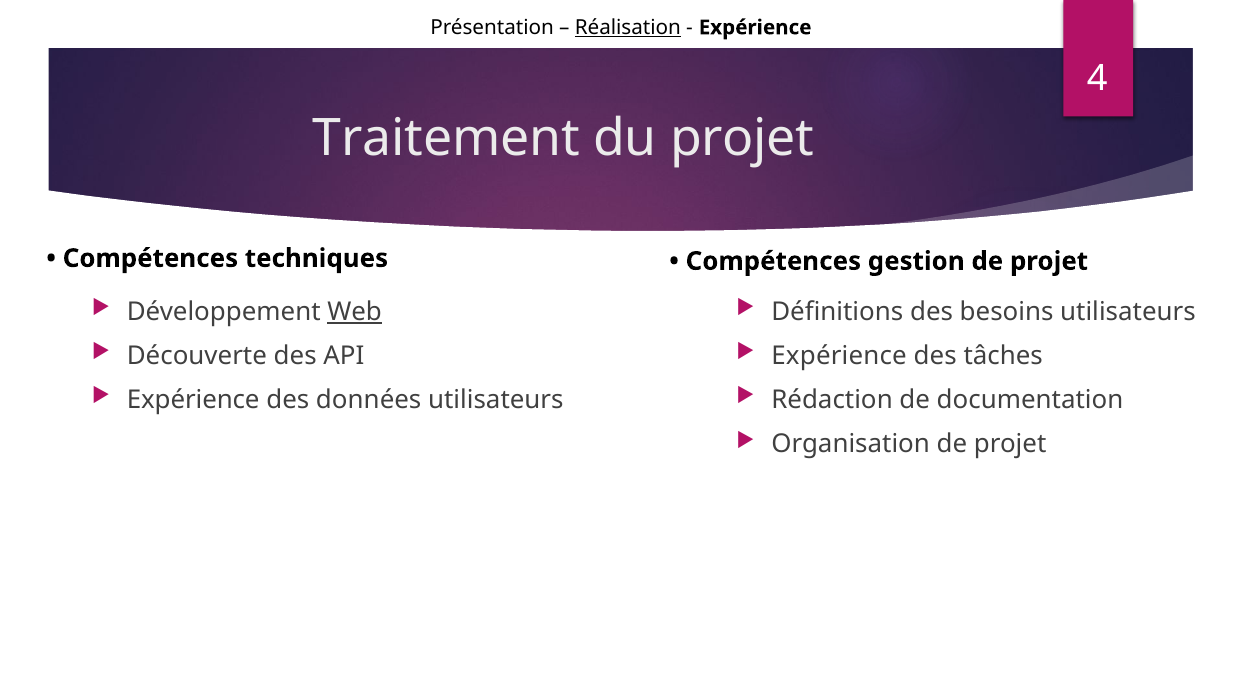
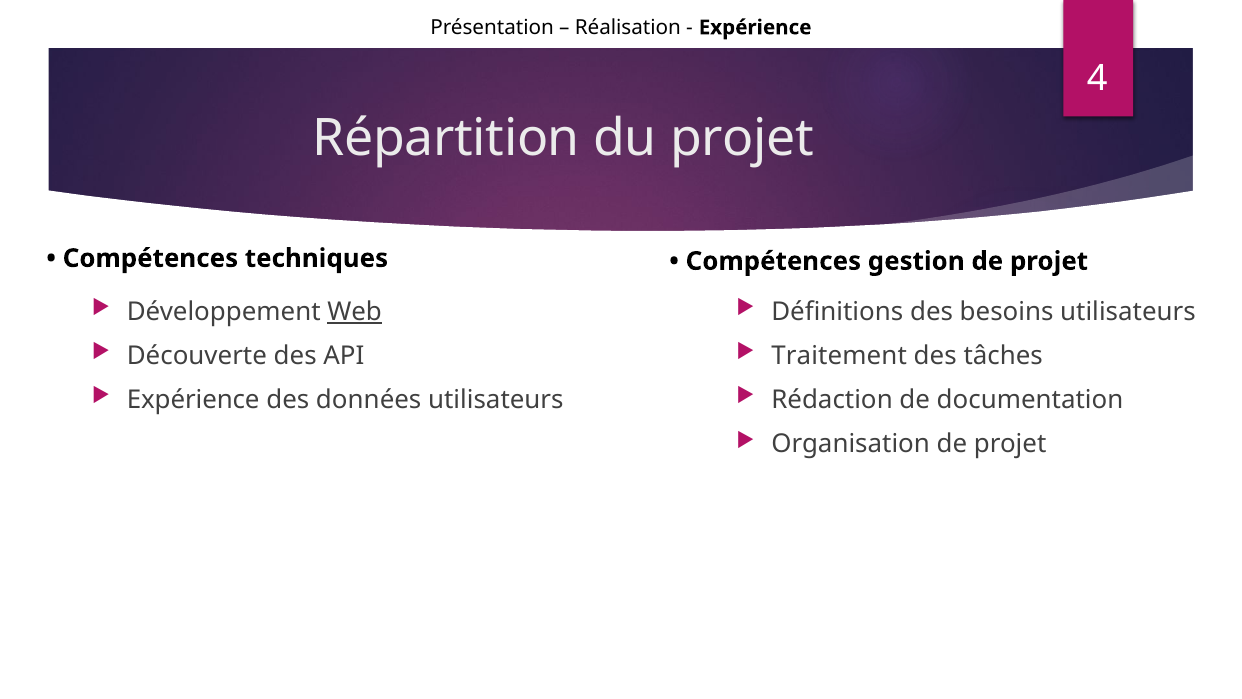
Réalisation underline: present -> none (628, 27)
Traitement: Traitement -> Répartition (446, 139)
Expérience: Expérience -> Traitement (839, 356)
